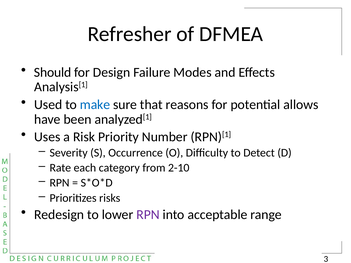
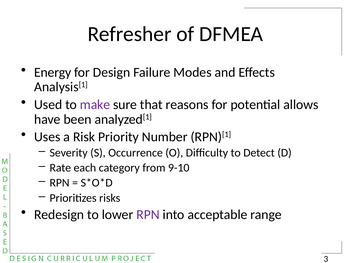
Should: Should -> Energy (53, 72)
make colour: blue -> purple (95, 105)
2-10: 2-10 -> 9-10 (179, 168)
